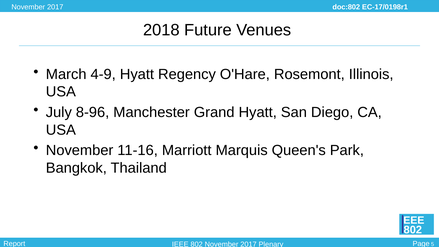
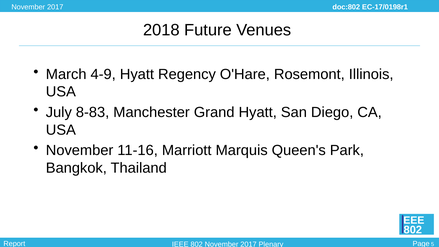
8-96: 8-96 -> 8-83 (93, 112)
